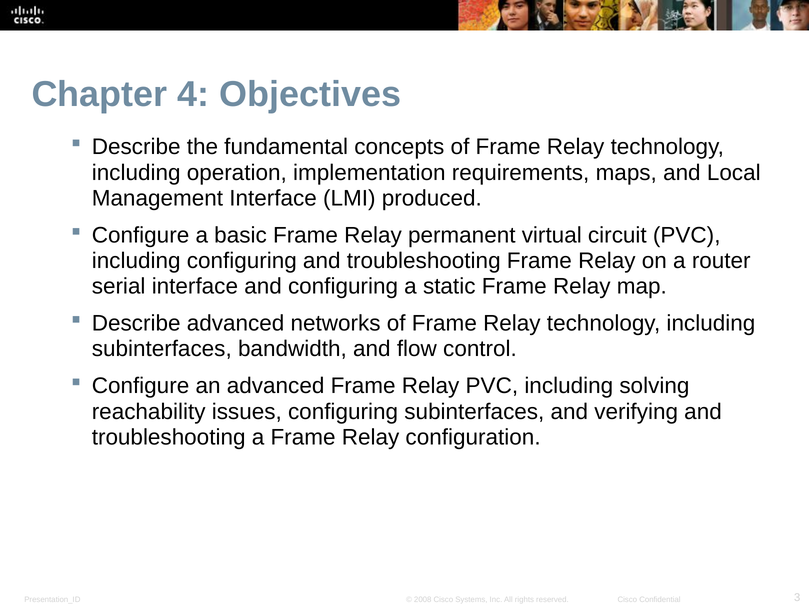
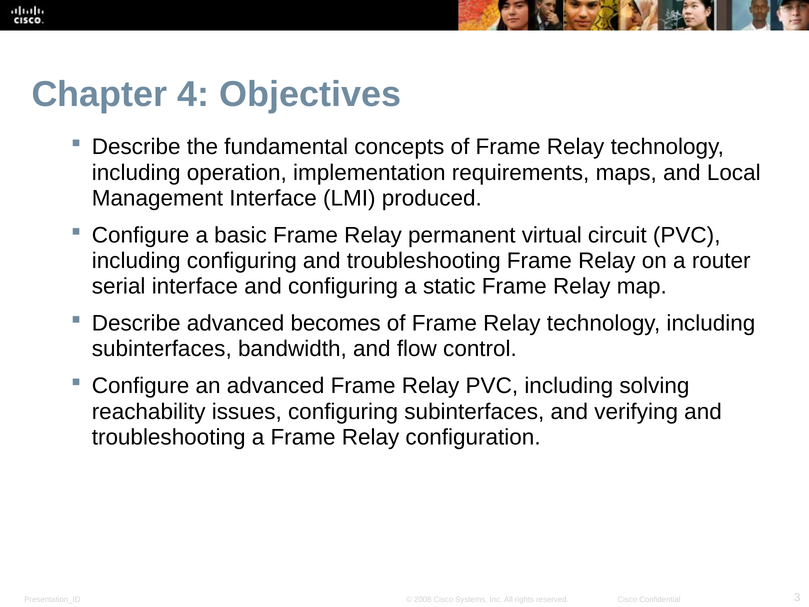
networks: networks -> becomes (336, 323)
